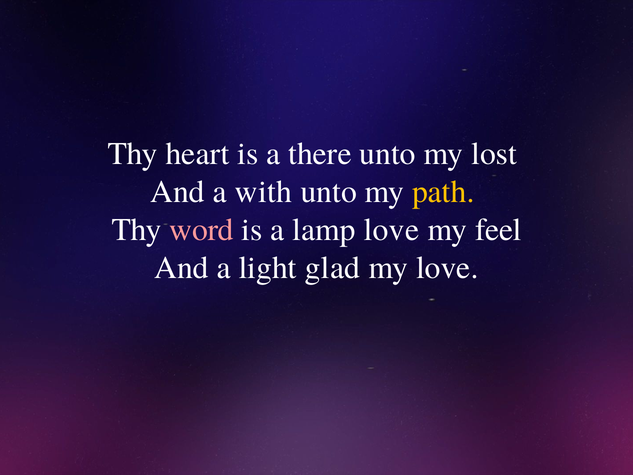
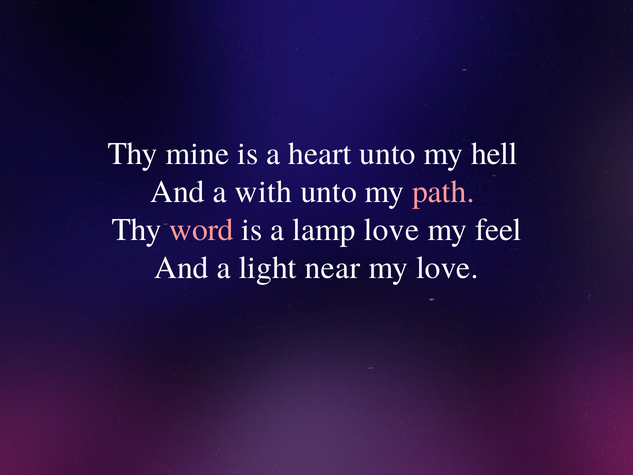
heart: heart -> mine (197, 154)
there: there -> heart (320, 154)
lost: lost -> hell (494, 154)
path colour: yellow -> pink (443, 192)
glad: glad -> near (333, 268)
